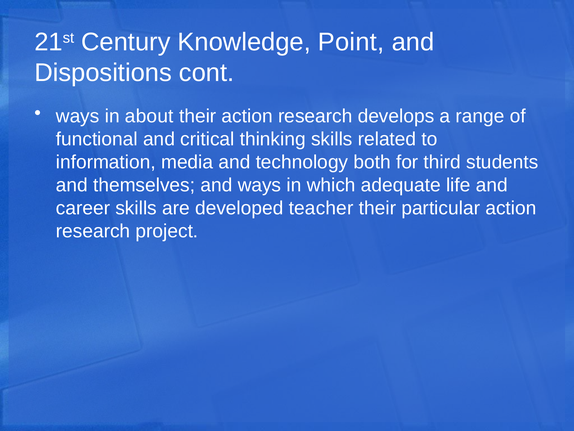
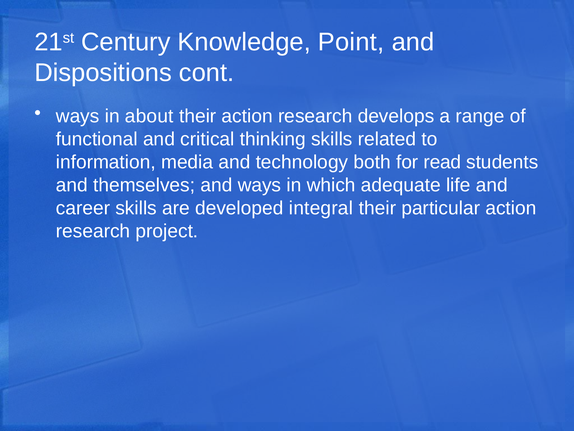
third: third -> read (442, 162)
teacher: teacher -> integral (321, 208)
